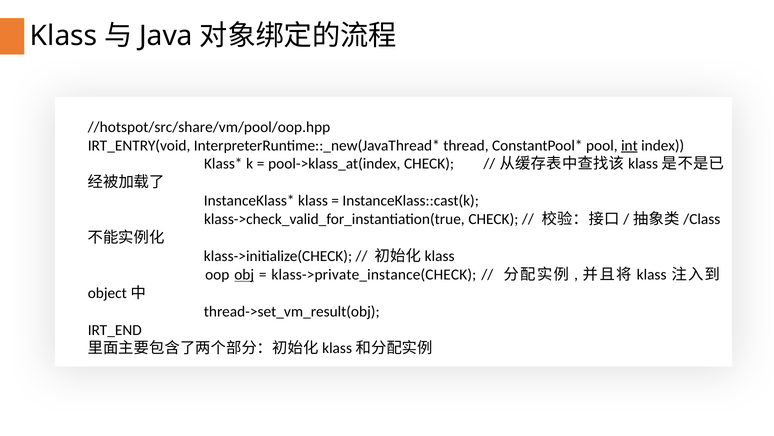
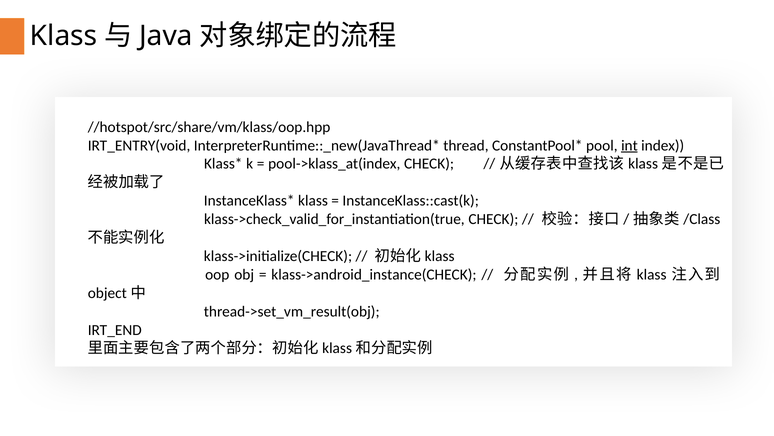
//hotspot/src/share/vm/pool/oop.hpp: //hotspot/src/share/vm/pool/oop.hpp -> //hotspot/src/share/vm/klass/oop.hpp (209, 127)
obj underline: present -> none (244, 274)
klass->private_instance(CHECK: klass->private_instance(CHECK -> klass->android_instance(CHECK (374, 274)
